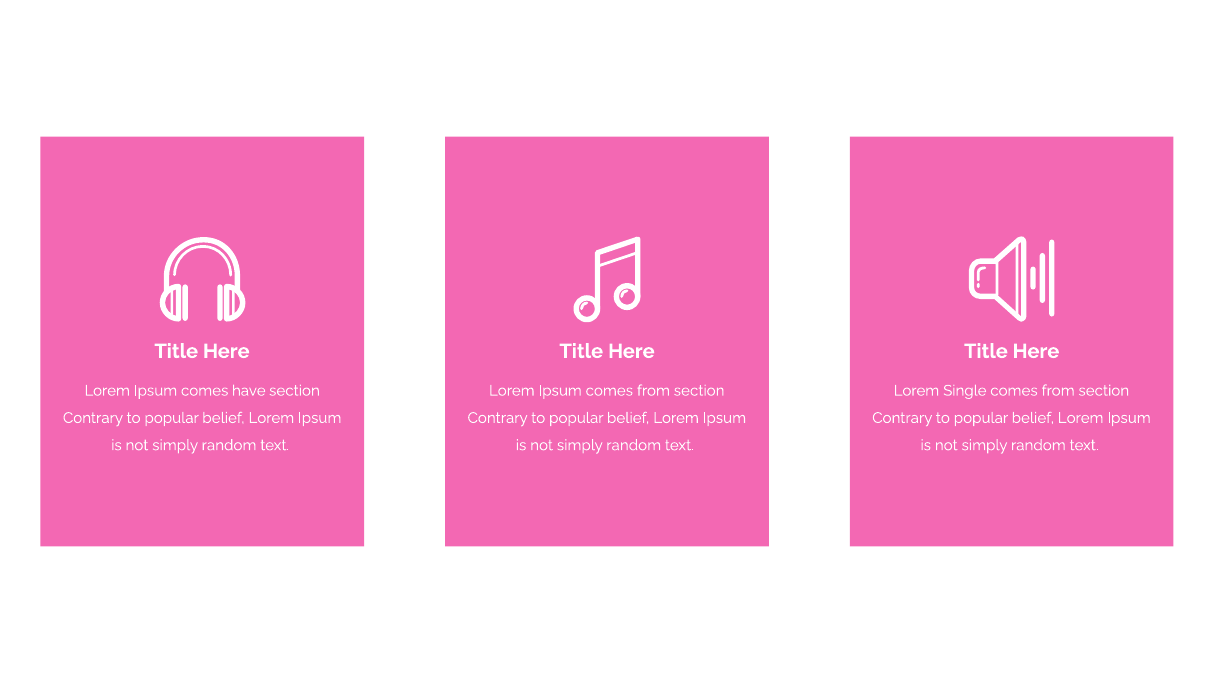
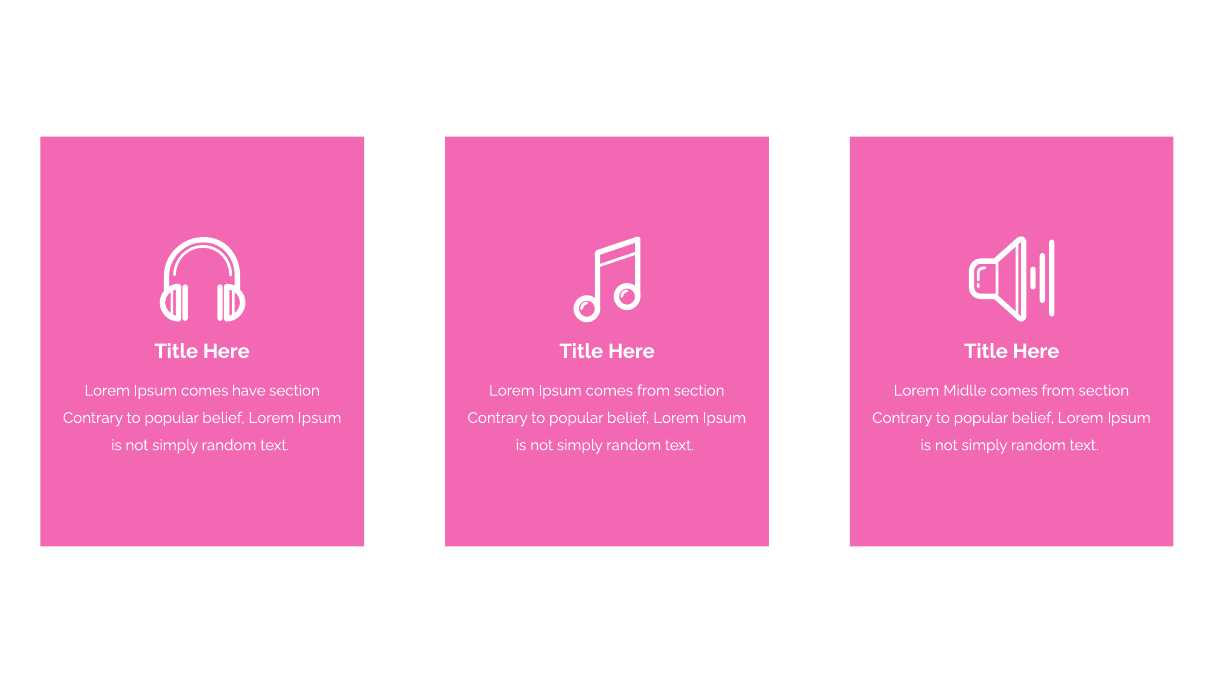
Single: Single -> Midlle (965, 391)
